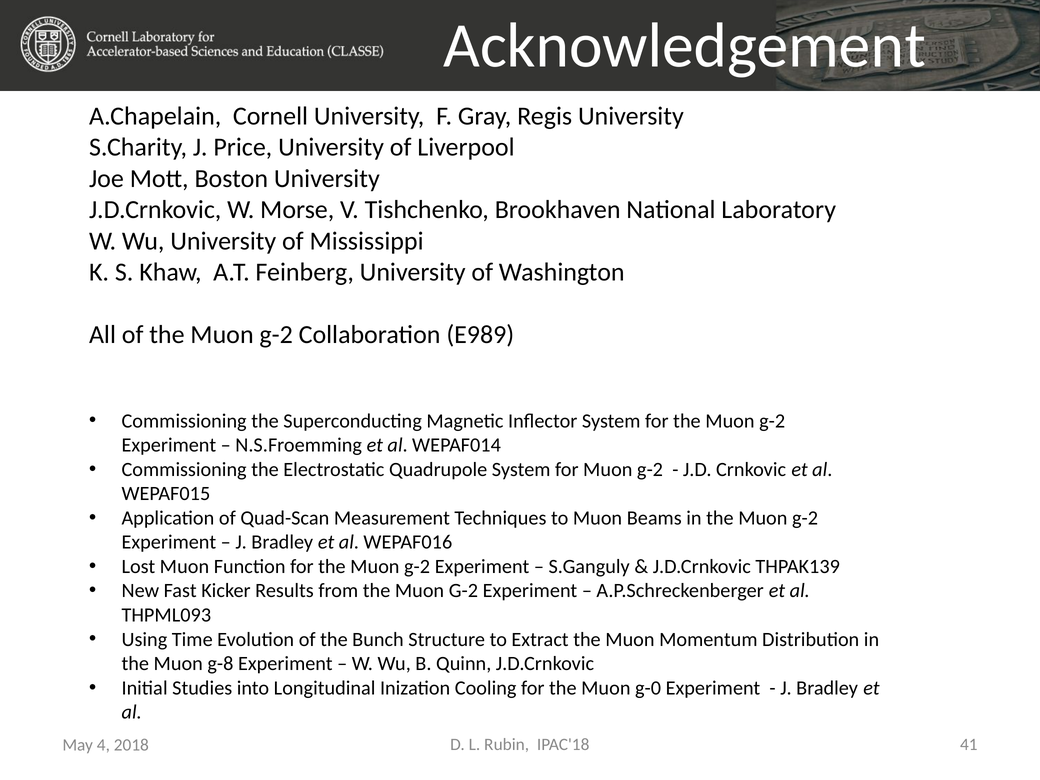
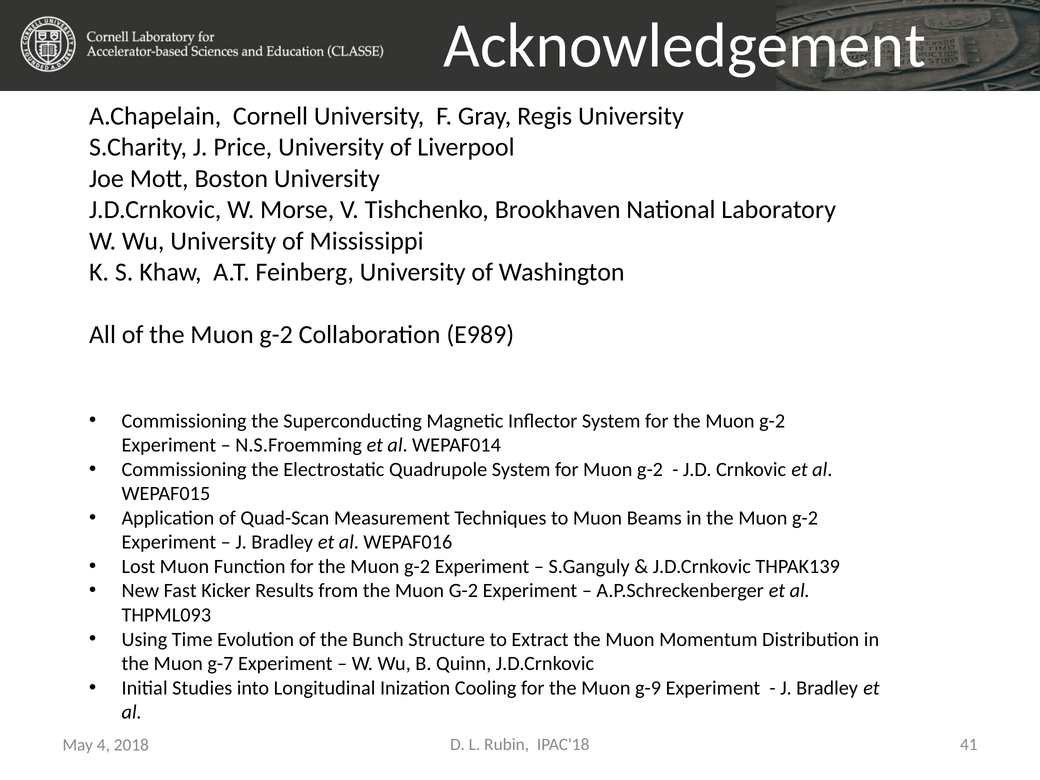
g-8: g-8 -> g-7 (220, 664)
g-0: g-0 -> g-9 (648, 688)
